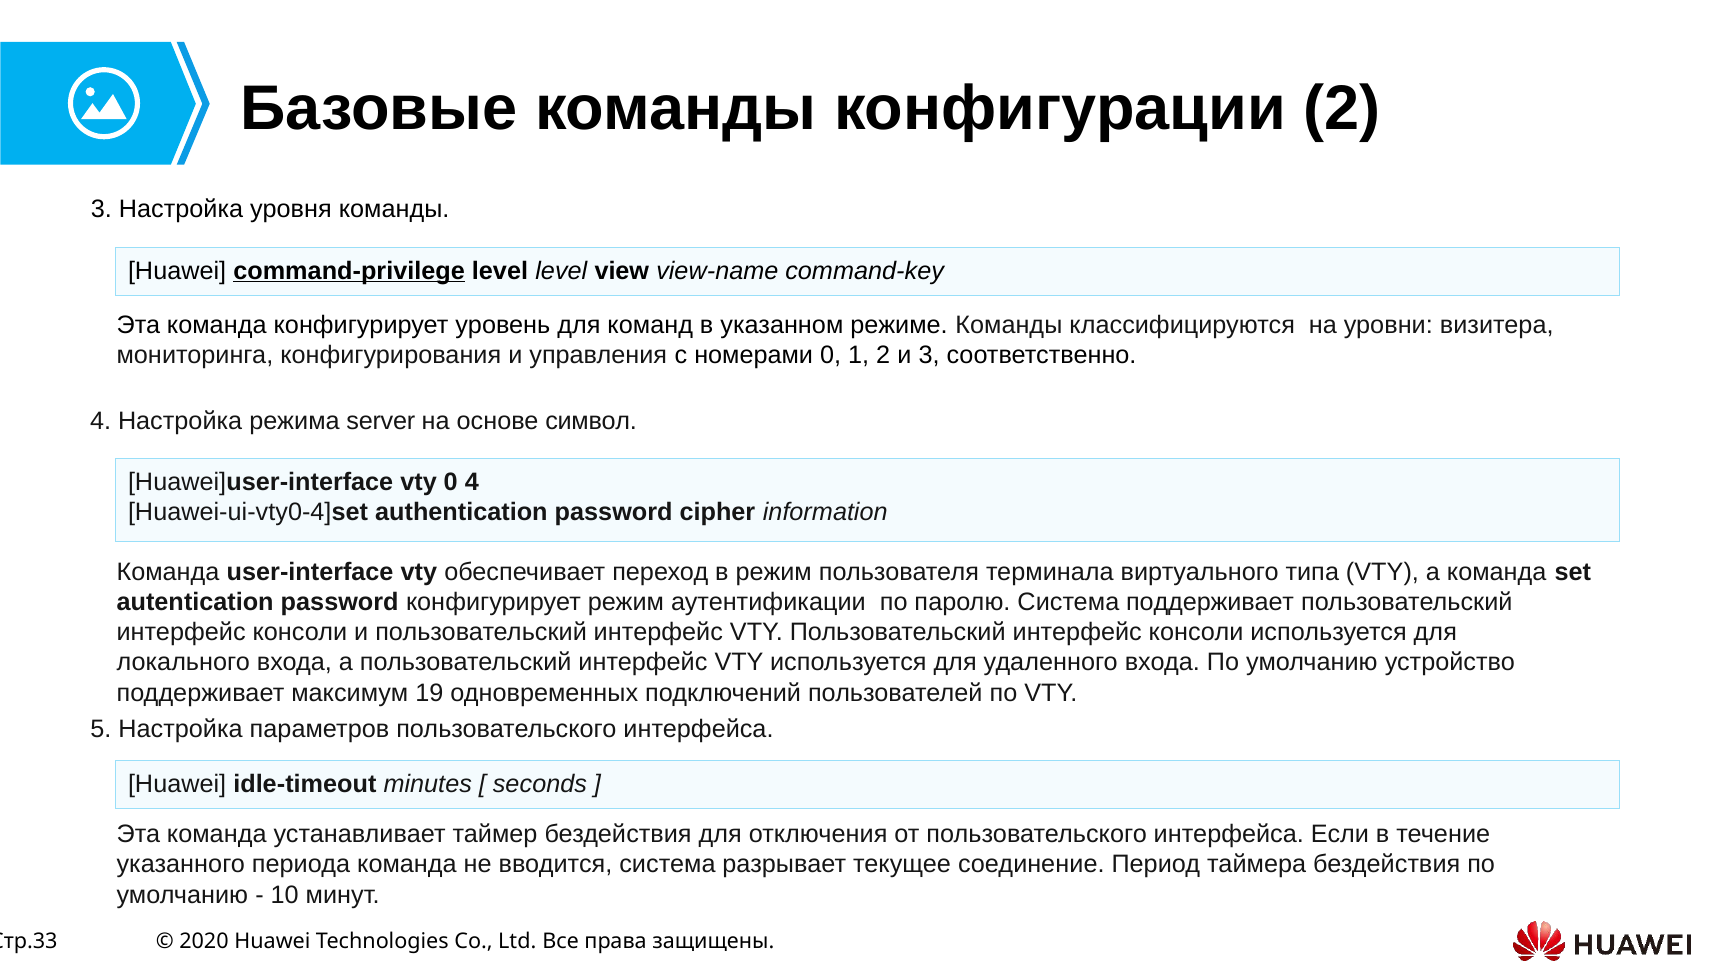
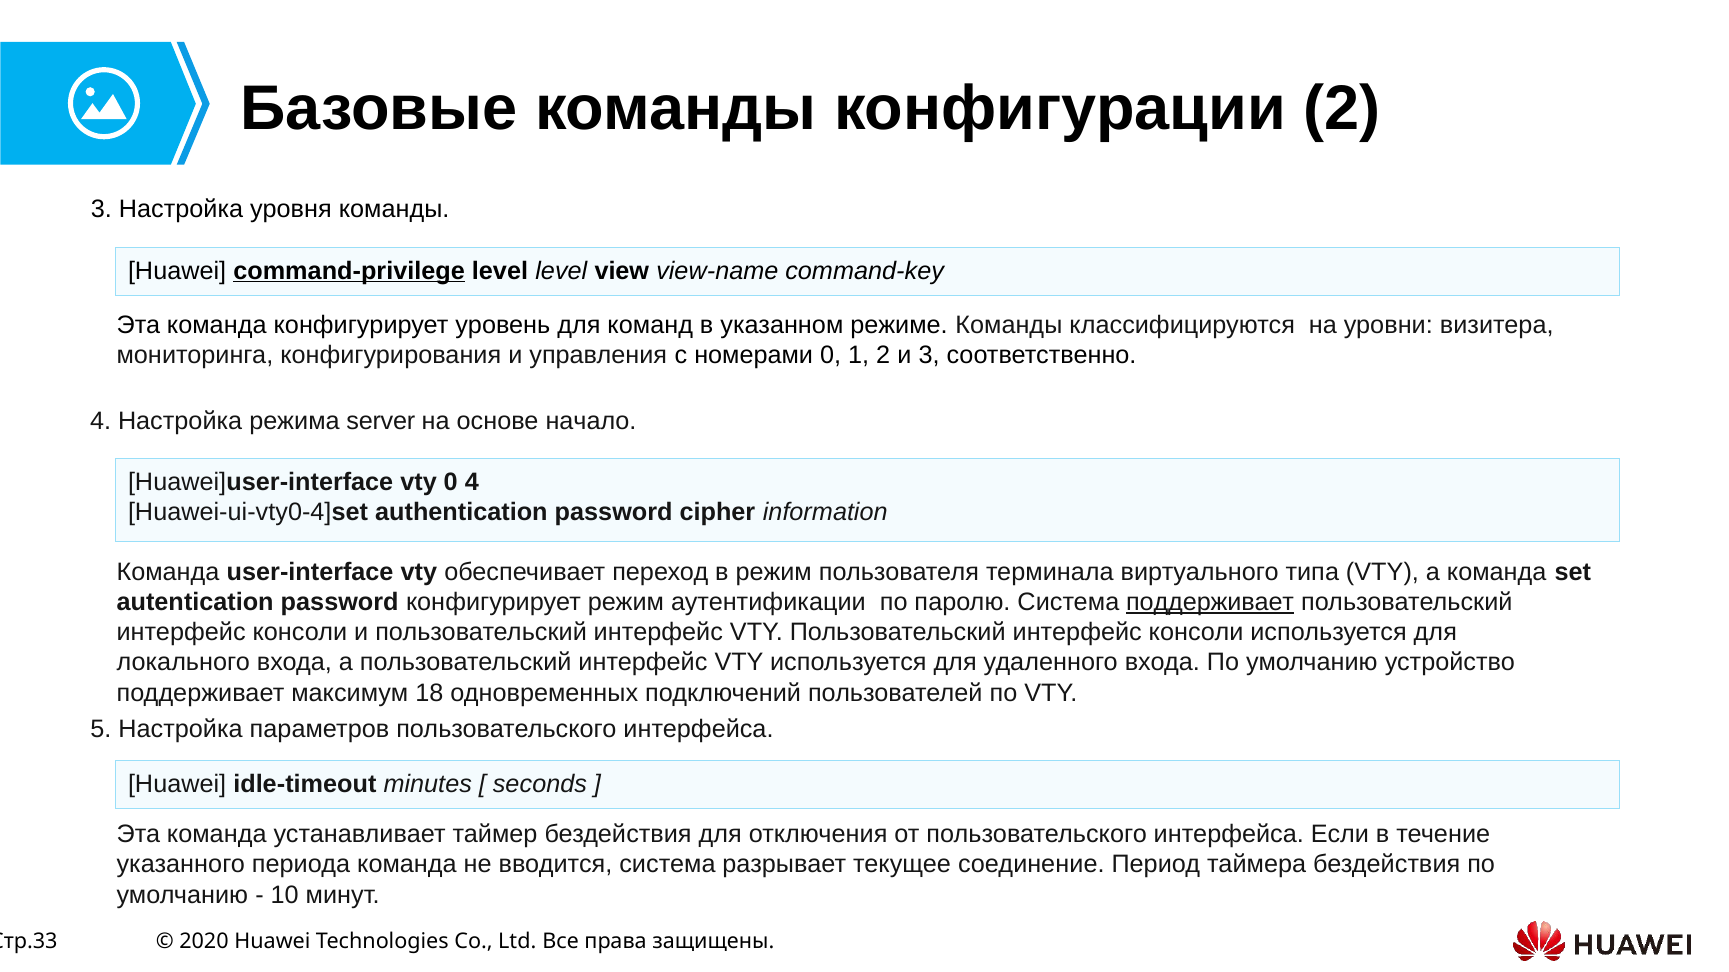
символ: символ -> начало (591, 421)
поддерживает underline: none -> present (1210, 602)
19: 19 -> 18 (429, 693)
